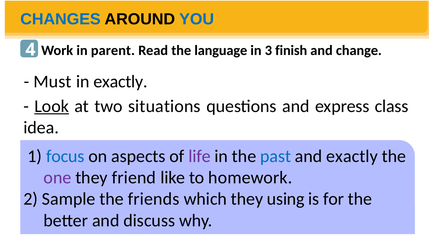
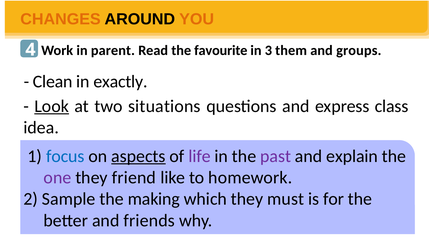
CHANGES colour: blue -> orange (60, 19)
YOU colour: blue -> orange (197, 19)
language: language -> favourite (221, 51)
finish: finish -> them (291, 51)
change: change -> groups (359, 51)
Must: Must -> Clean (53, 82)
aspects underline: none -> present (138, 156)
past colour: blue -> purple (276, 156)
and exactly: exactly -> explain (352, 156)
friends: friends -> making (154, 199)
using: using -> must (286, 199)
discuss: discuss -> friends (149, 221)
